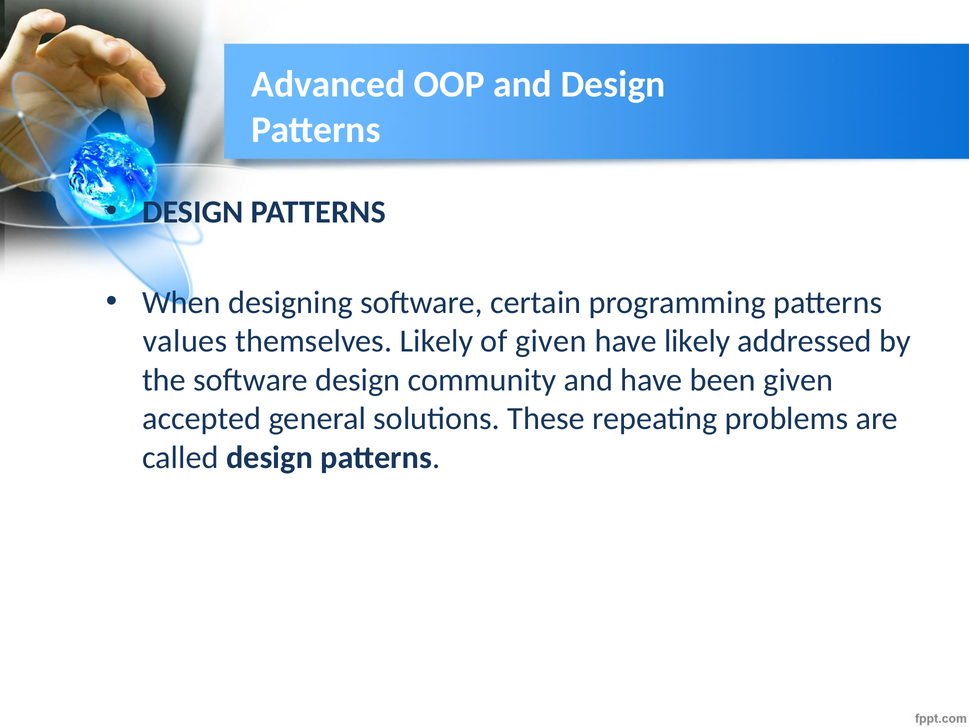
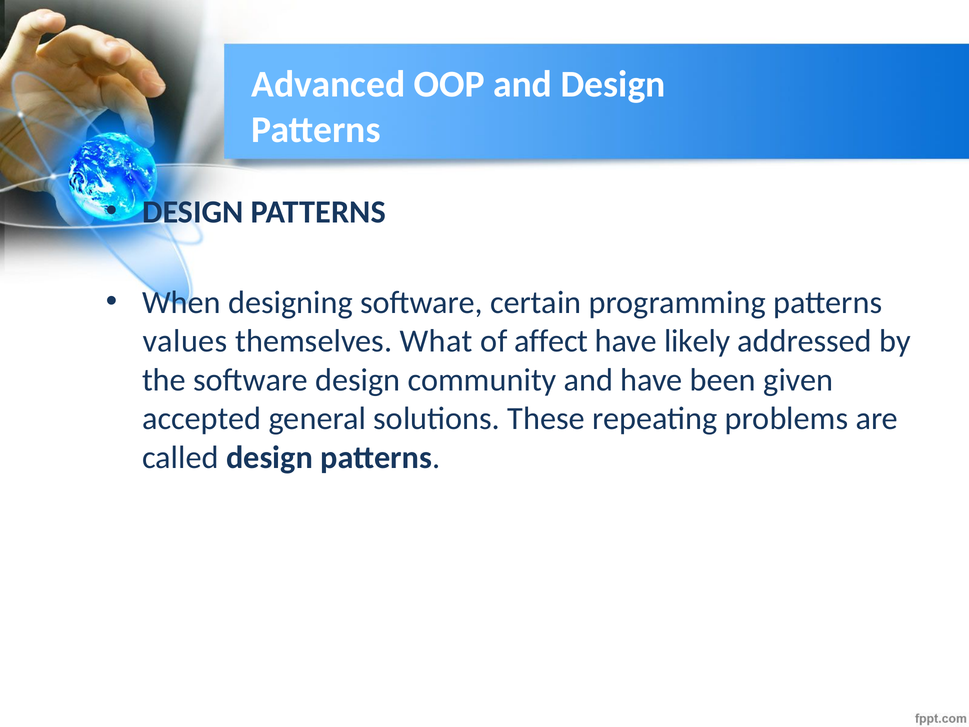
themselves Likely: Likely -> What (436, 341)
of given: given -> affect (551, 341)
